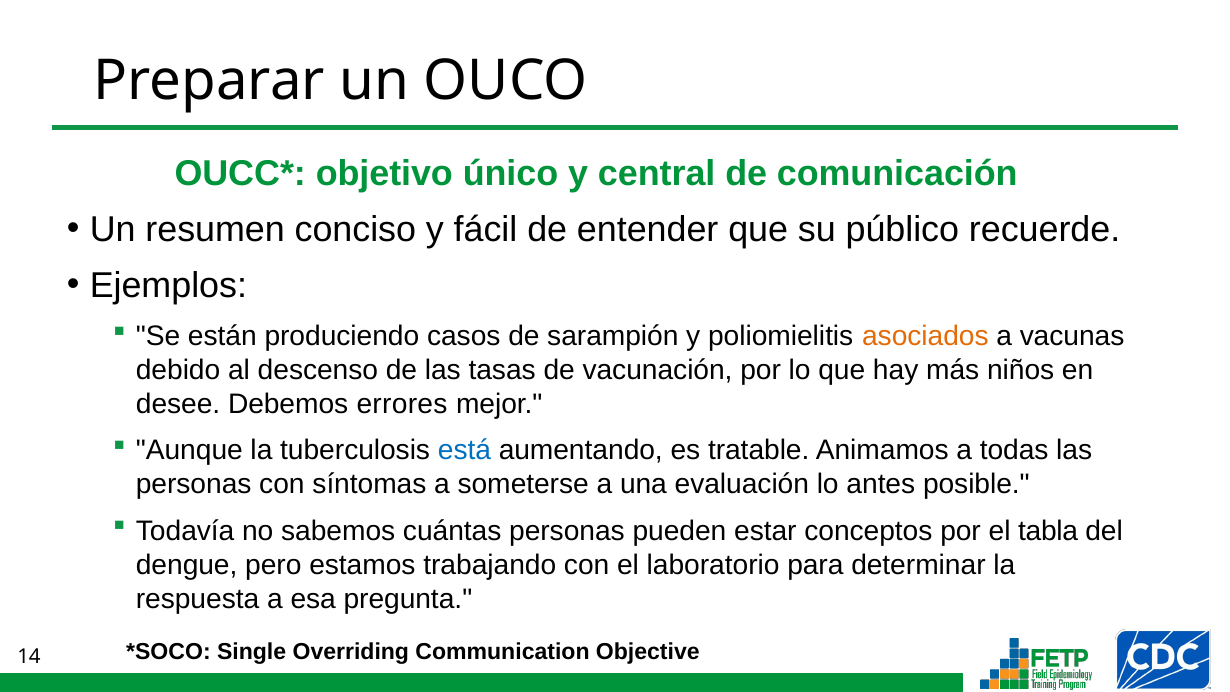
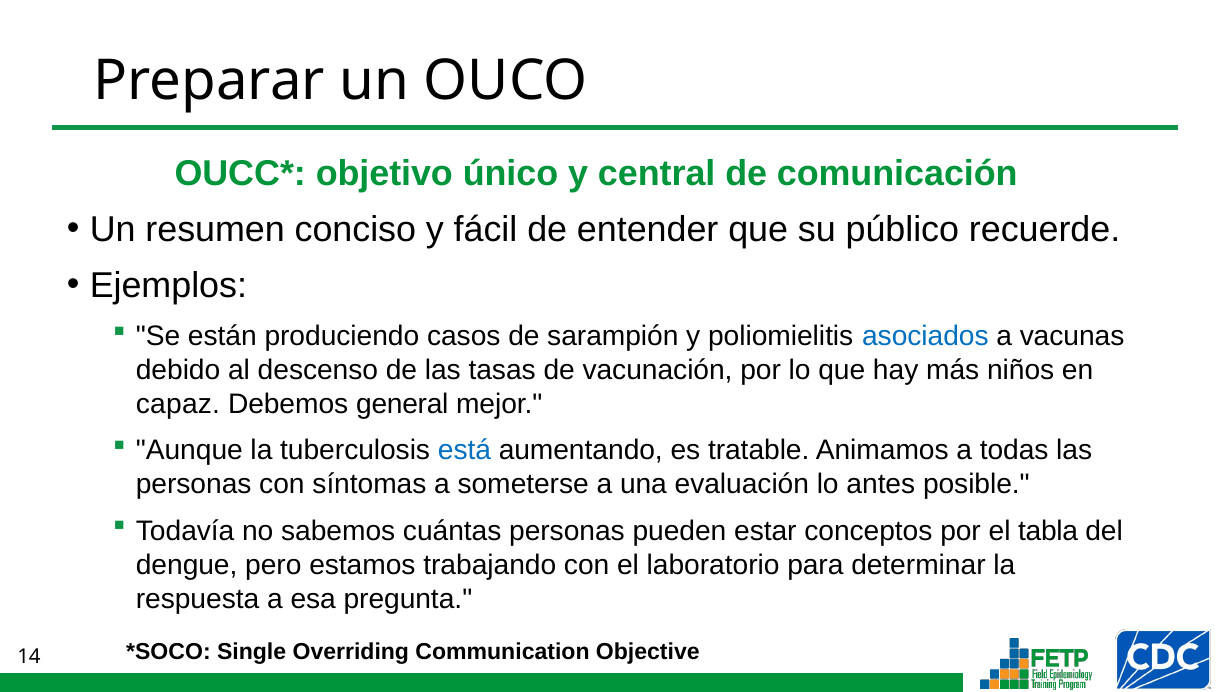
asociados colour: orange -> blue (925, 336)
desee: desee -> capaz (178, 404)
errores: errores -> general (402, 404)
